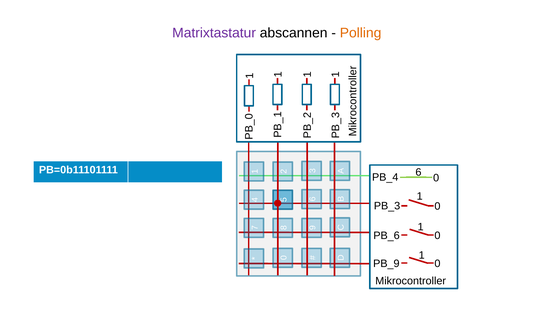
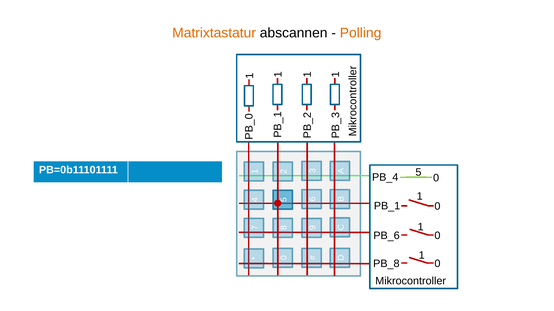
Matrixtastatur colour: purple -> orange (214, 33)
PB=0b11101111 6: 6 -> 5 (418, 173)
PB_3: PB_3 -> PB_1 (387, 206)
PB_9: PB_9 -> PB_8 (386, 264)
